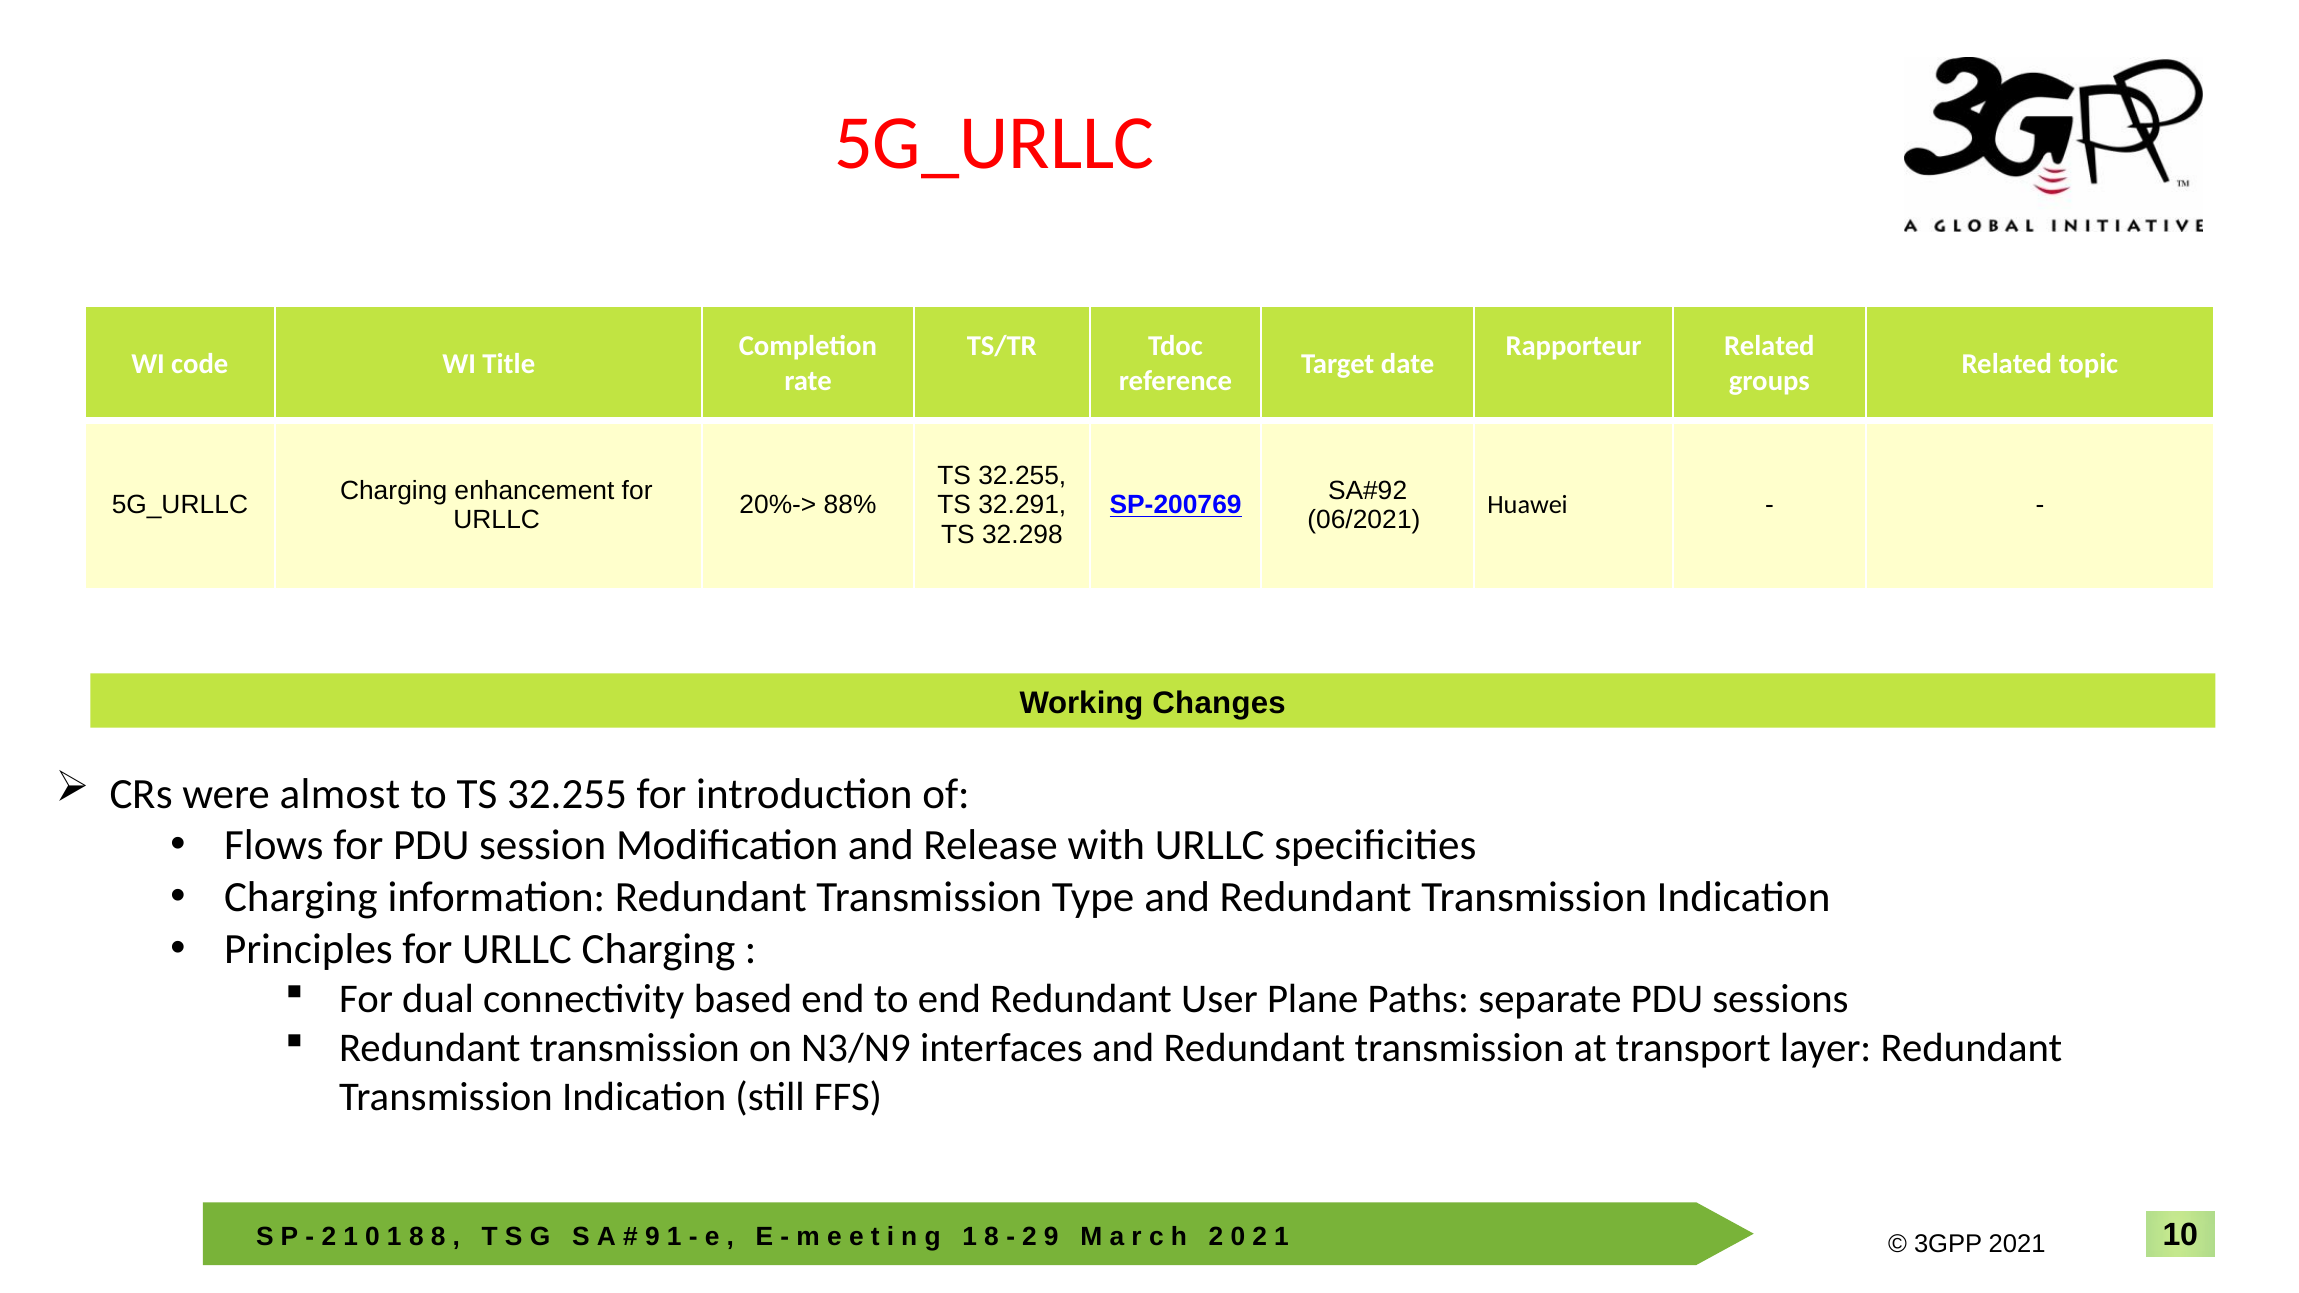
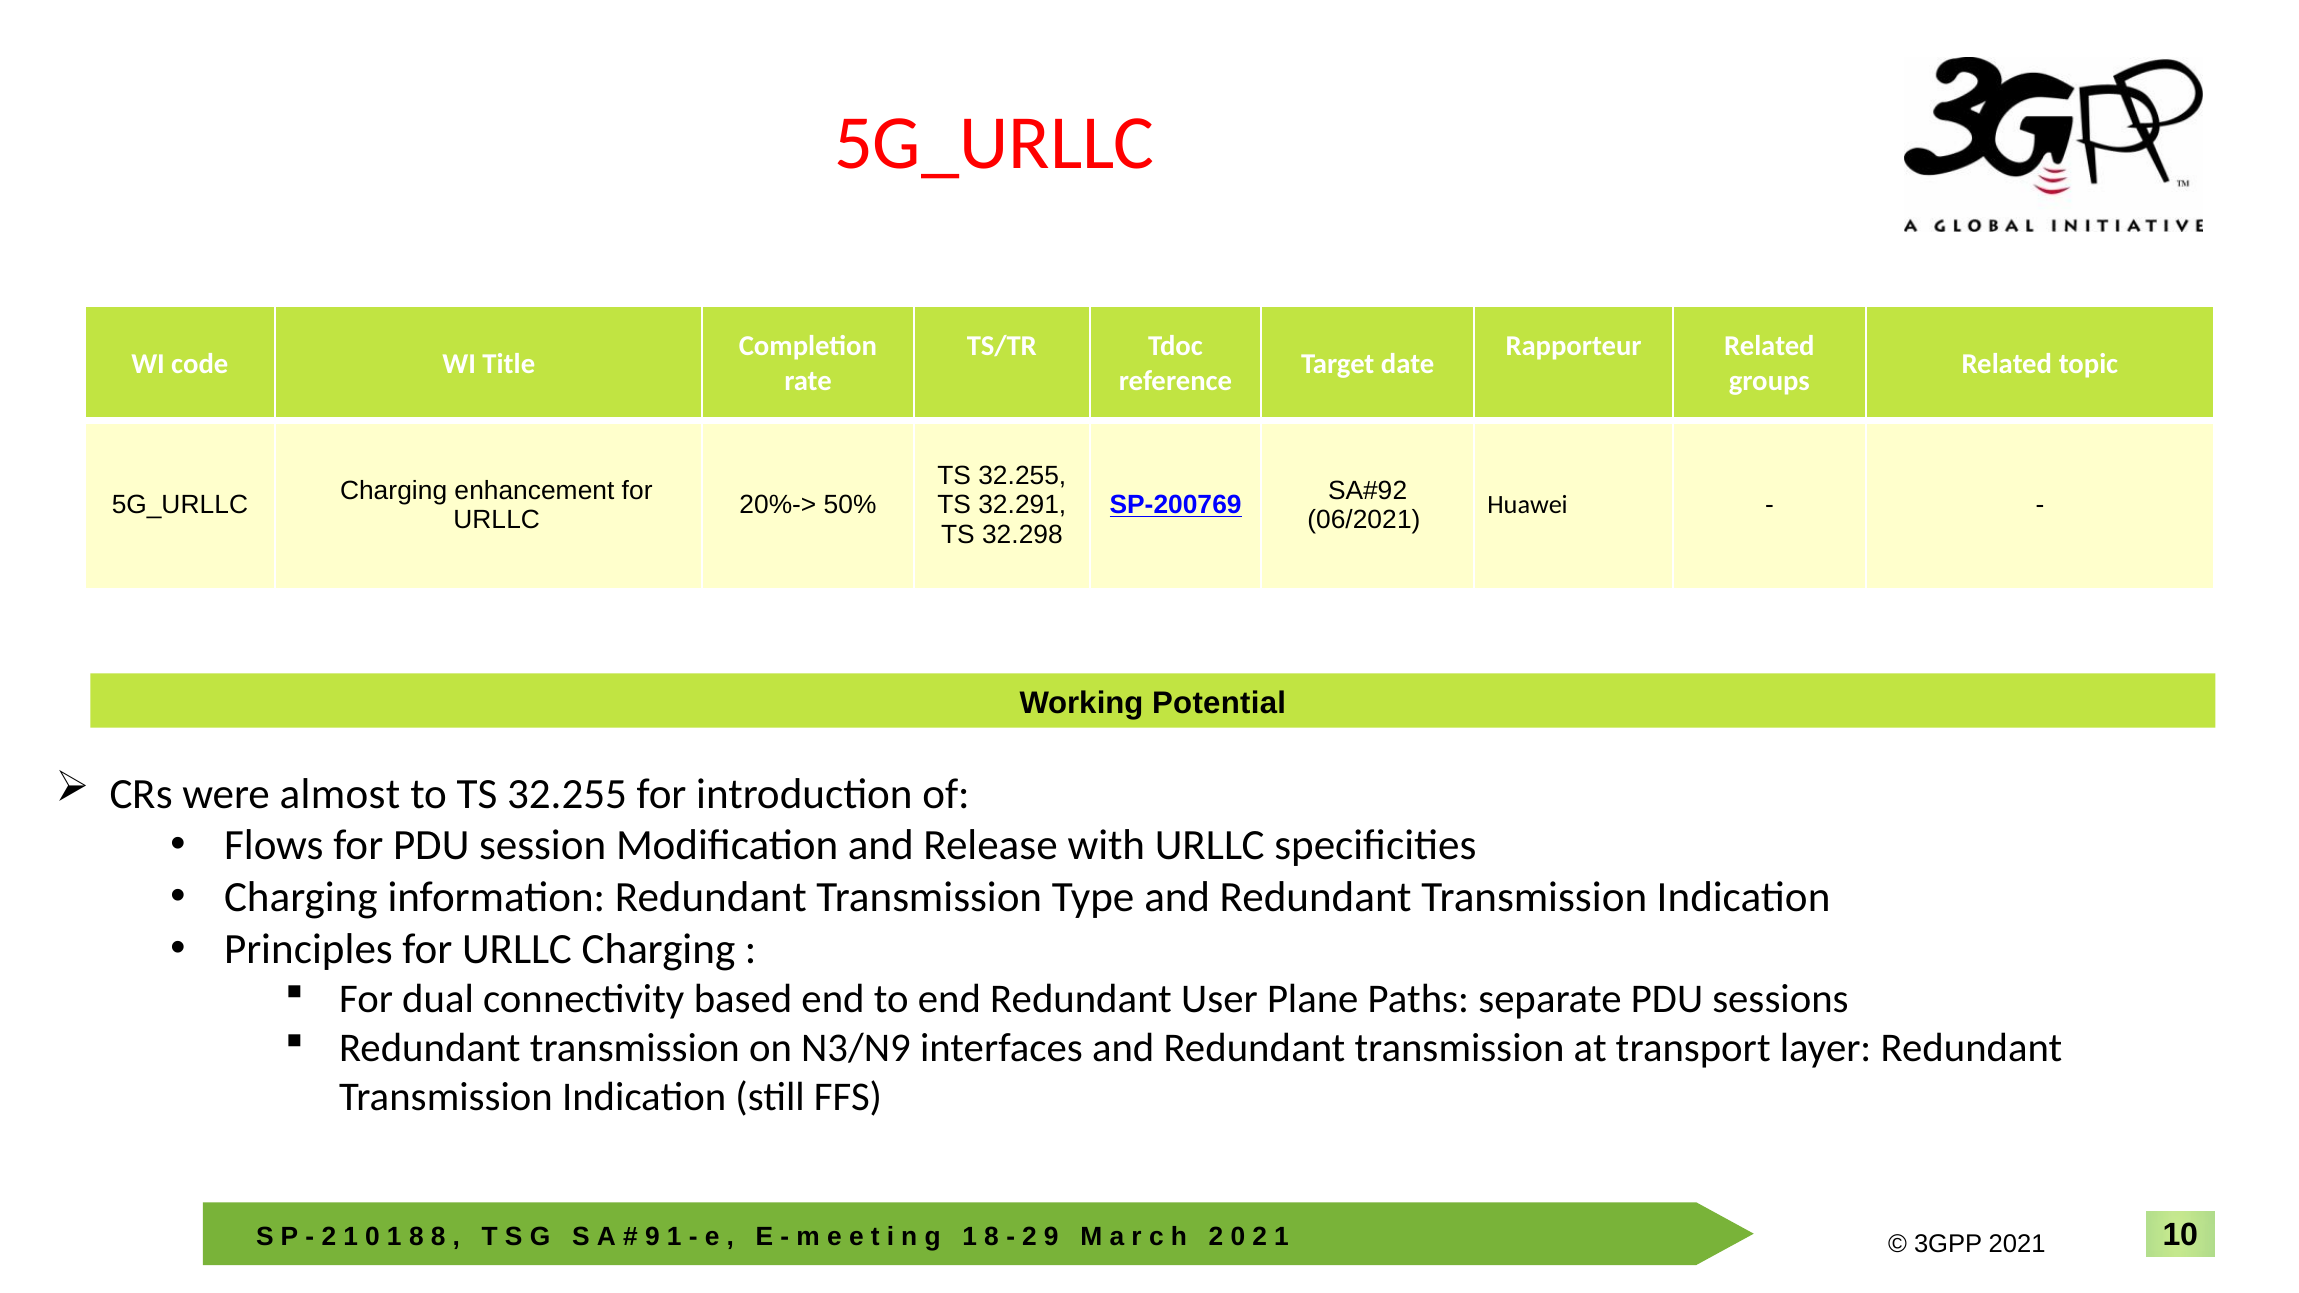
88%: 88% -> 50% (850, 505)
Changes: Changes -> Potential (1219, 703)
